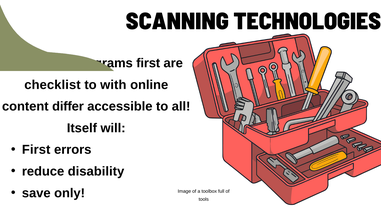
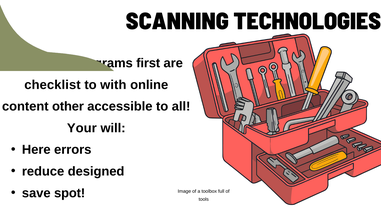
differ: differ -> other (68, 107)
Itself: Itself -> Your (82, 128)
First: First -> Here (36, 150)
disability: disability -> designed (96, 172)
only: only -> spot (70, 193)
